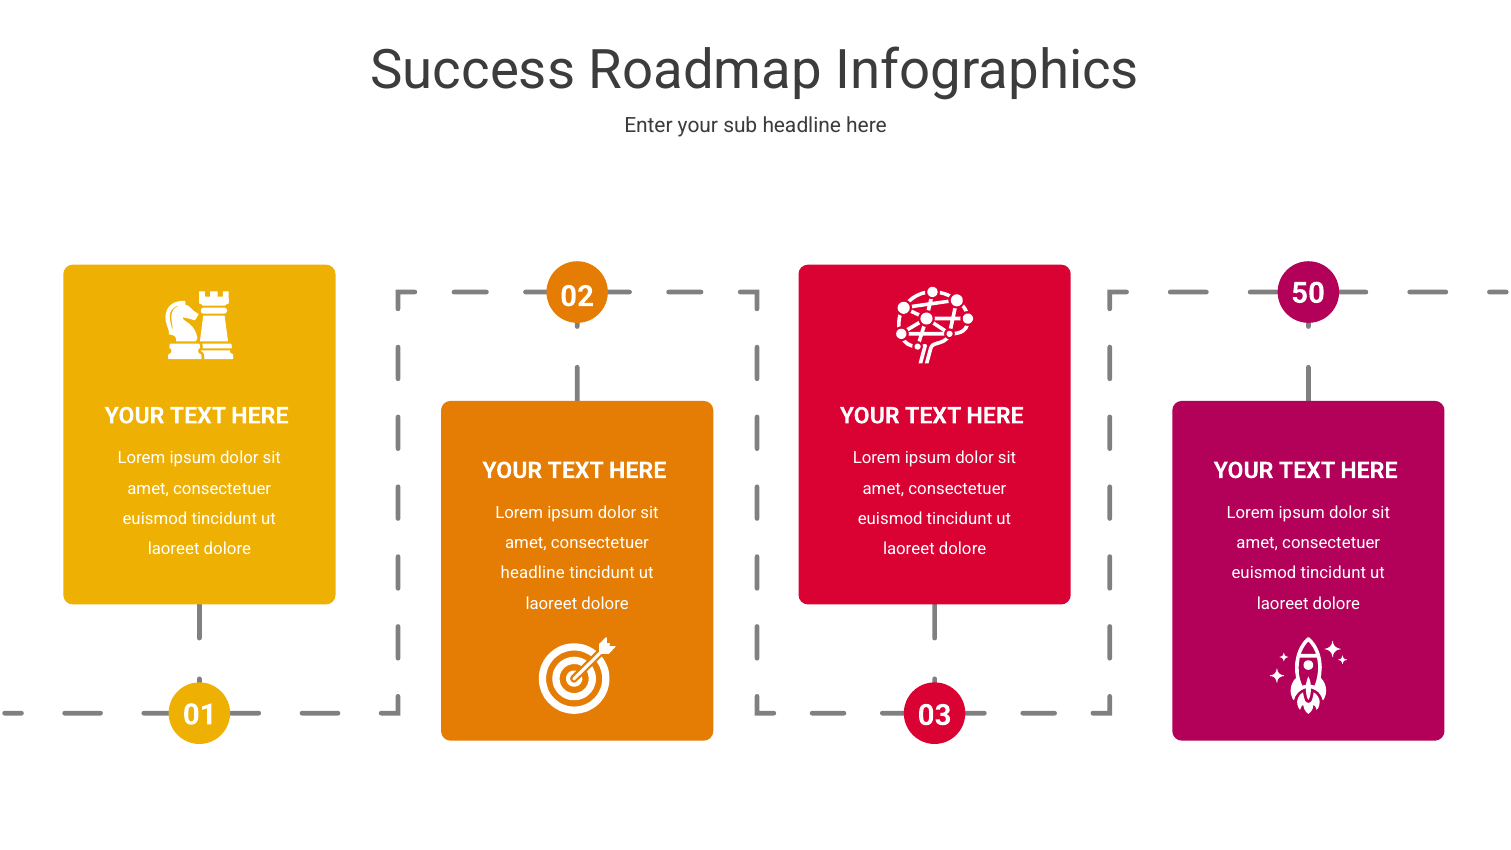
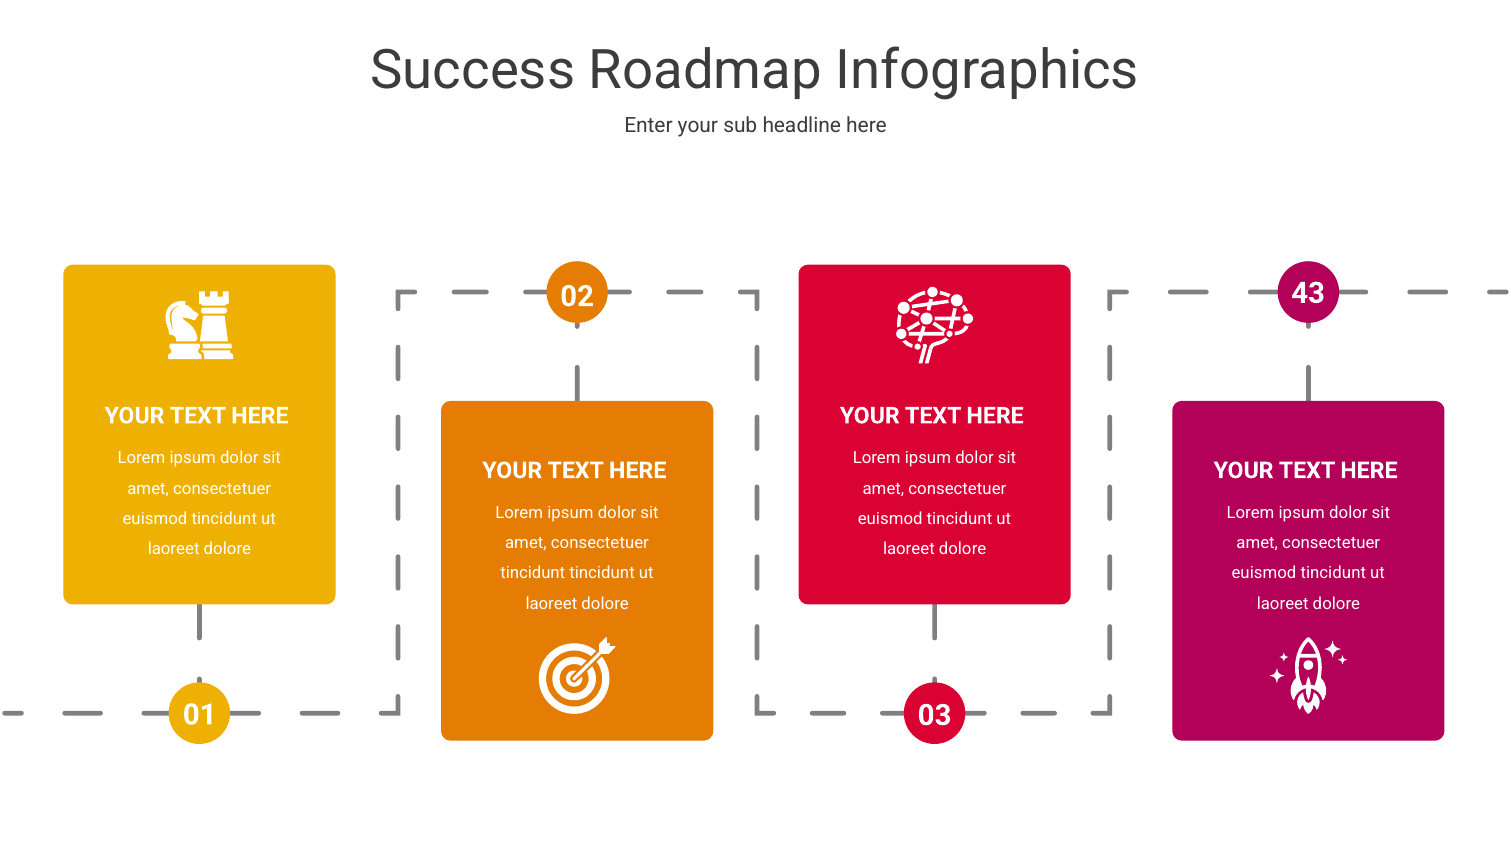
50: 50 -> 43 (1308, 293)
headline: headline -> tincidunt (533, 573)
